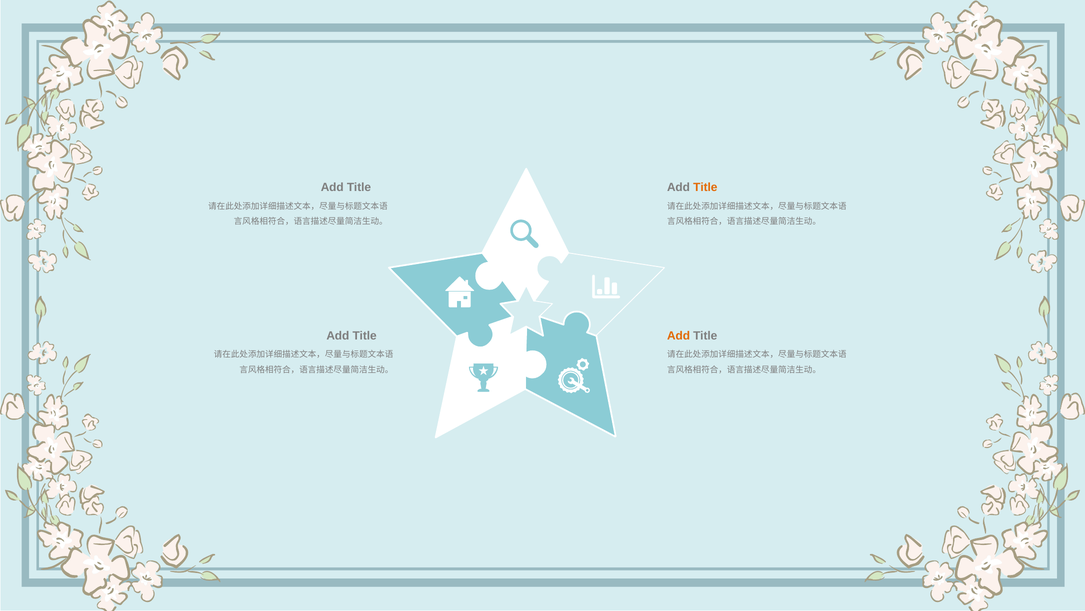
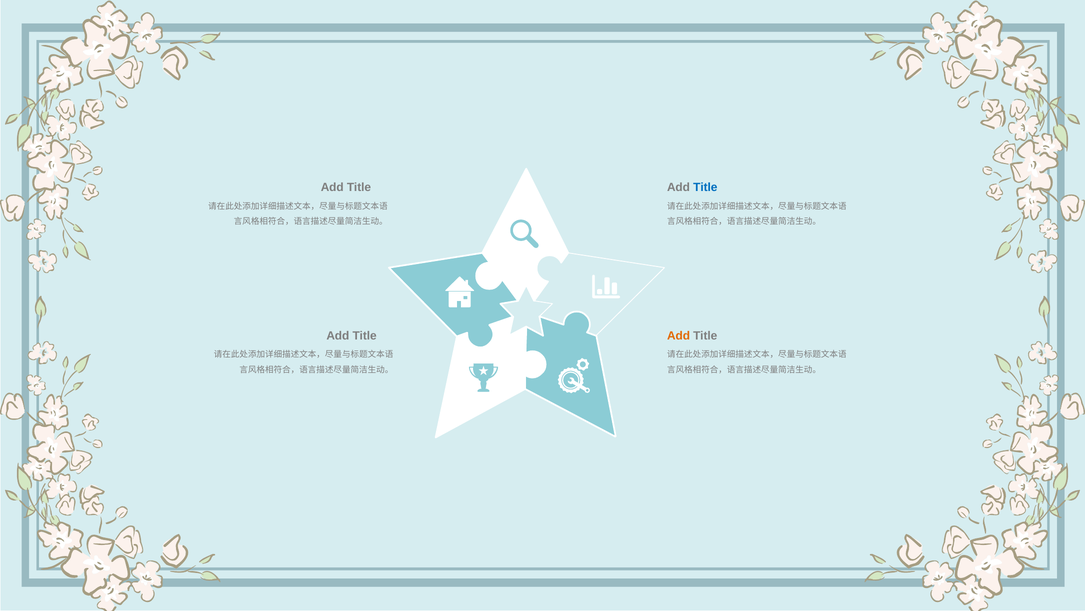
Title colour: orange -> blue (705, 187)
